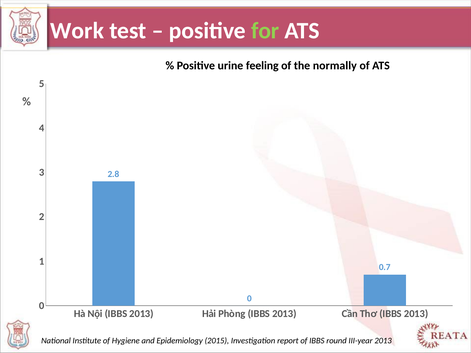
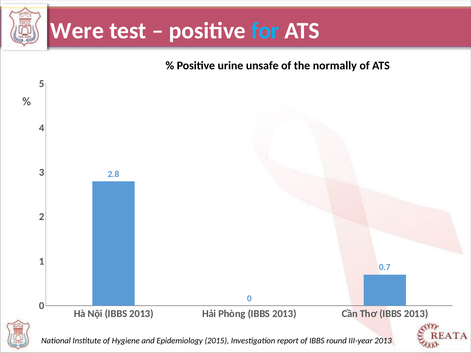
Work: Work -> Were (77, 31)
for colour: light green -> light blue (265, 31)
feeling: feeling -> unsafe (262, 66)
